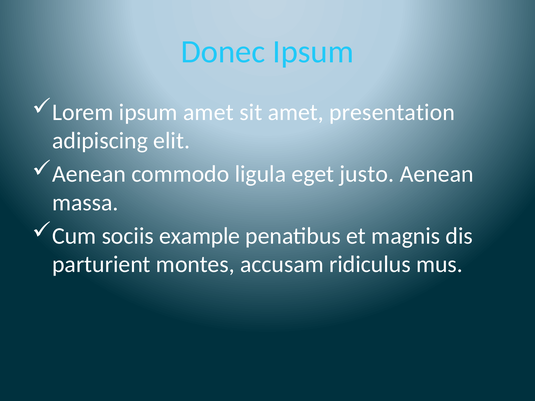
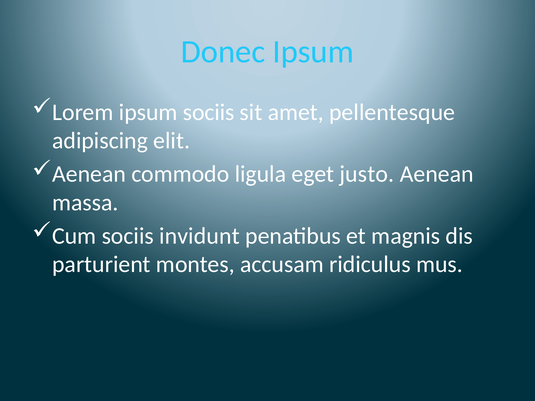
ipsum amet: amet -> sociis (209, 112)
presentation: presentation -> pellentesque (392, 112)
example: example -> invidunt (199, 236)
